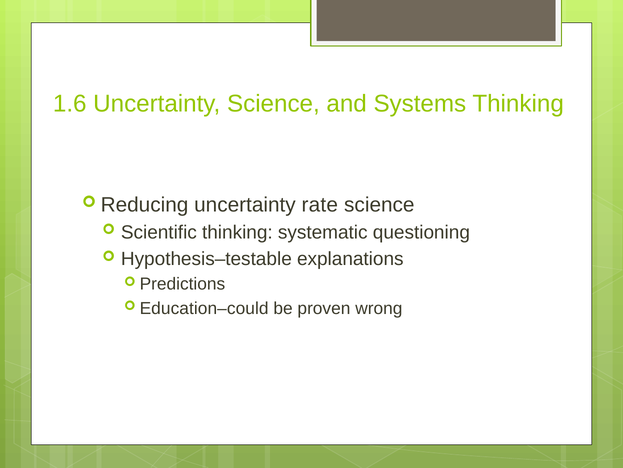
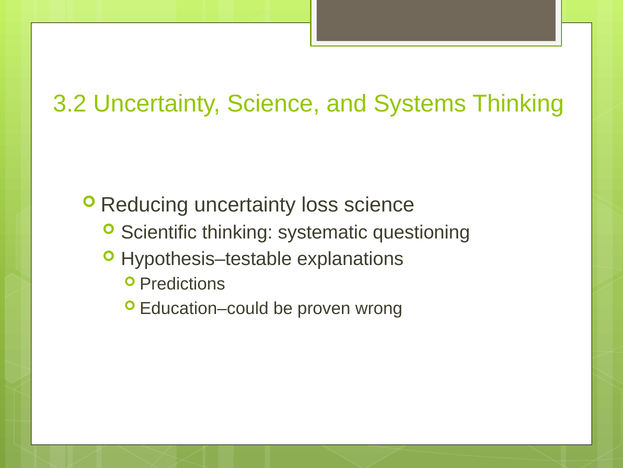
1.6: 1.6 -> 3.2 (70, 103)
rate: rate -> loss (320, 204)
